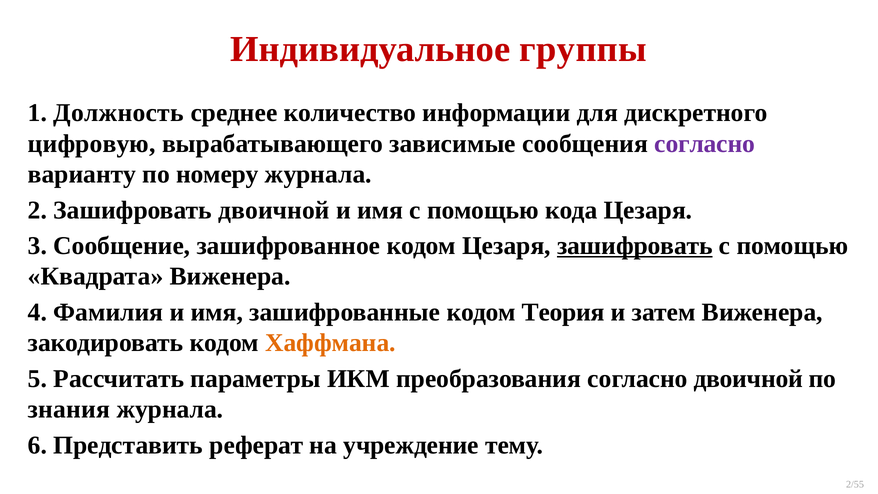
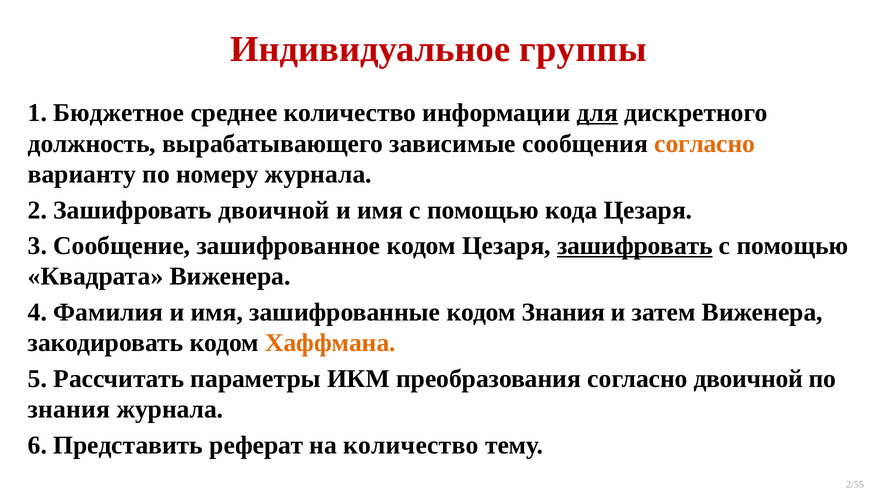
Должность: Должность -> Бюджетное (119, 113)
для underline: none -> present (597, 113)
цифровую: цифровую -> должность (92, 144)
согласно colour: purple -> orange (705, 144)
кодом Теория: Теория -> Знания (563, 312)
на учреждение: учреждение -> количество (411, 445)
